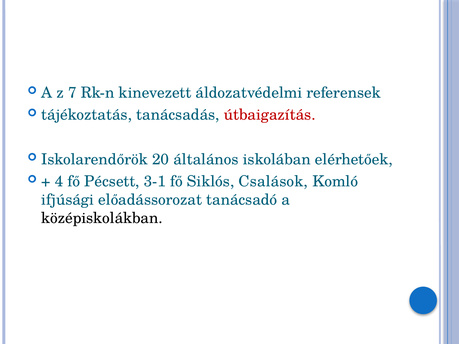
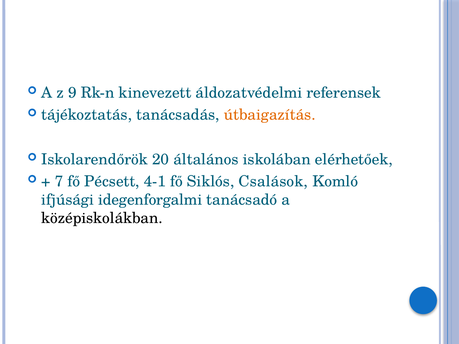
7: 7 -> 9 (72, 93)
útbaigazítás colour: red -> orange (270, 115)
4: 4 -> 7 (59, 182)
3-1: 3-1 -> 4-1 (155, 182)
előadássorozat: előadássorozat -> idegenforgalmi (150, 200)
